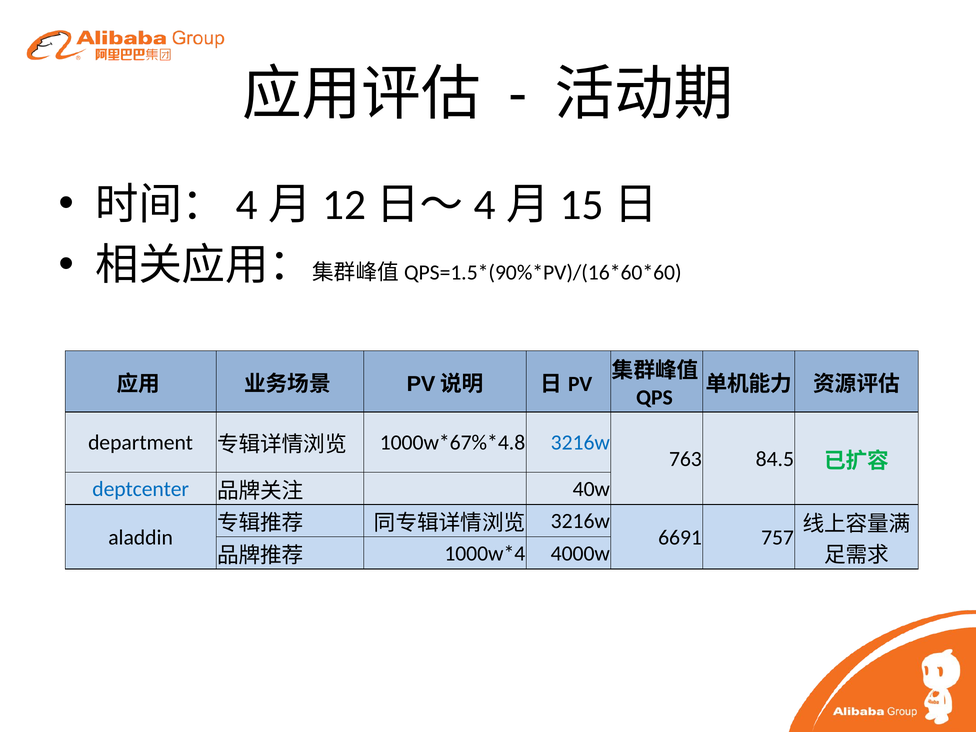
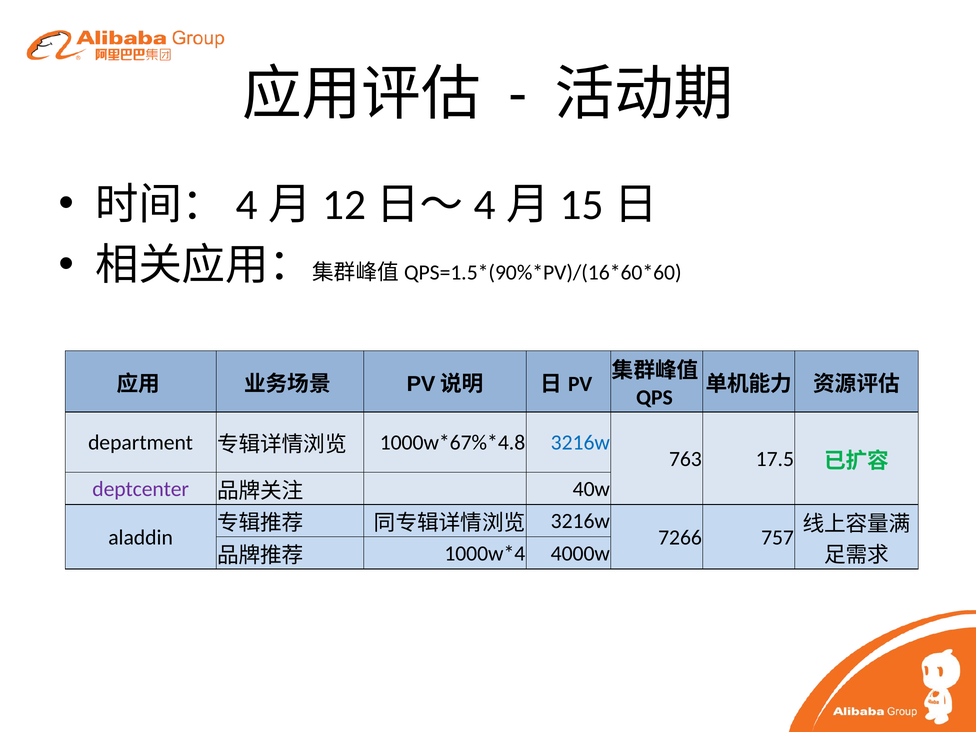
84.5: 84.5 -> 17.5 (775, 459)
deptcenter colour: blue -> purple (141, 489)
6691: 6691 -> 7266 (680, 537)
